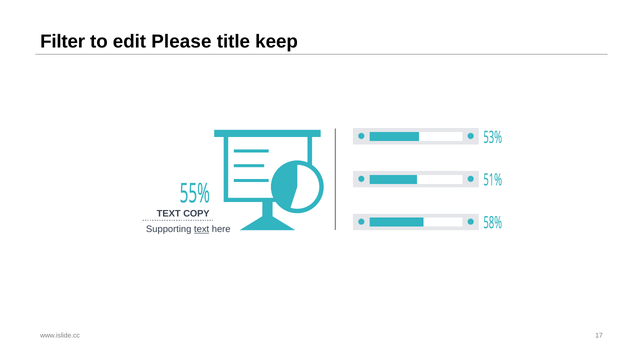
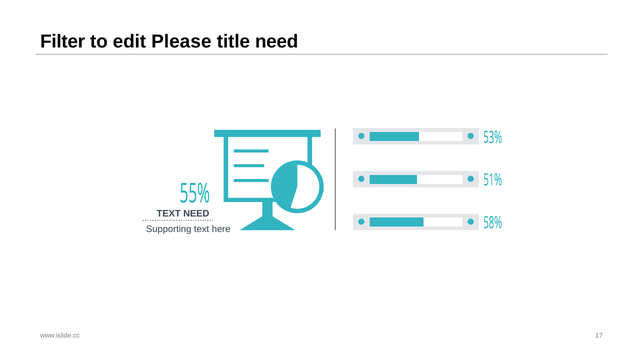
title keep: keep -> need (277, 42)
TEXT COPY: COPY -> NEED (196, 214)
text underline: present -> none (202, 229)
